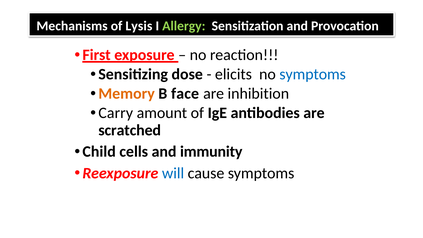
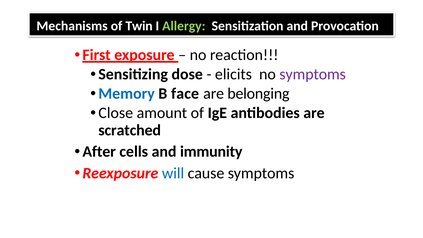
Lysis: Lysis -> Twin (139, 26)
symptoms colour: blue -> purple (313, 74)
Memory colour: orange -> blue (127, 94)
inhibition: inhibition -> belonging (258, 94)
Carry: Carry -> Close (116, 113)
Child: Child -> After (99, 152)
